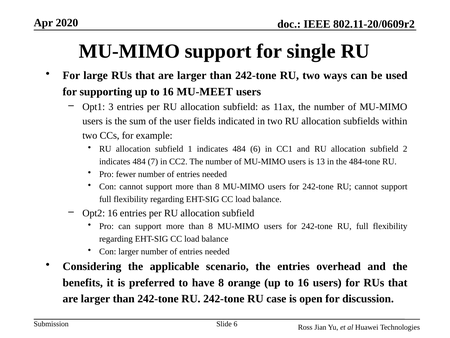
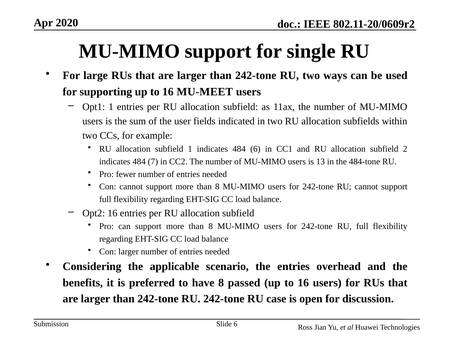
Opt1 3: 3 -> 1 (111, 107)
orange: orange -> passed (244, 282)
